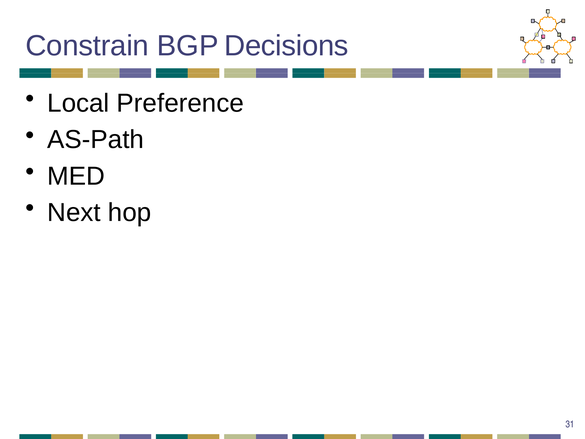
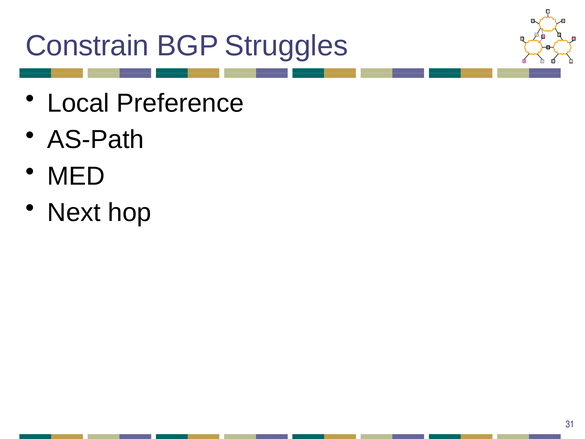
Decisions: Decisions -> Struggles (286, 46)
